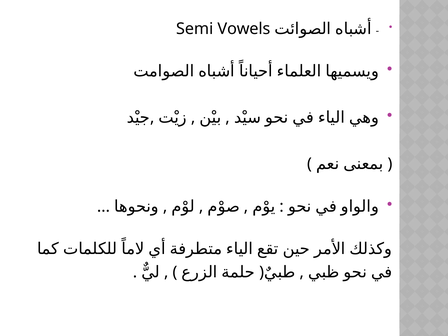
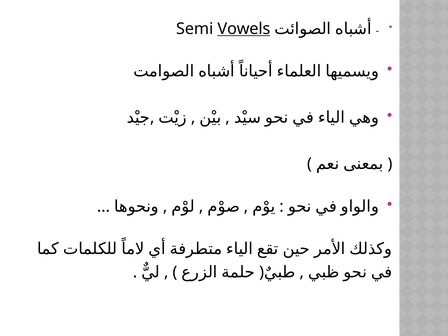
Vowels underline: none -> present (244, 29)
